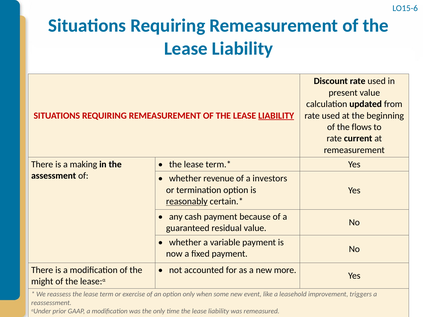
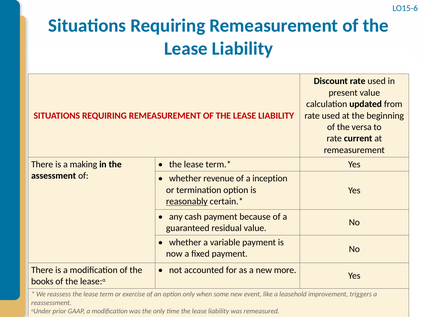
LIABILITY underline: present -> none (276, 116)
flows: flows -> versa (362, 127)
investors: investors -> inception (270, 179)
might: might -> books (42, 282)
